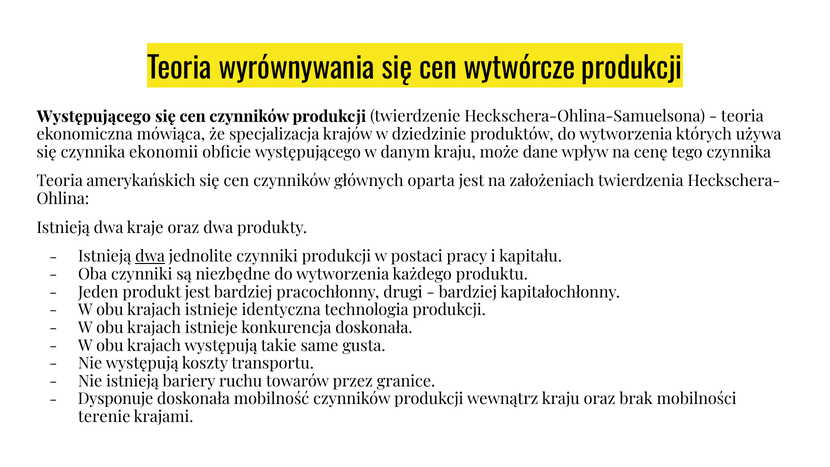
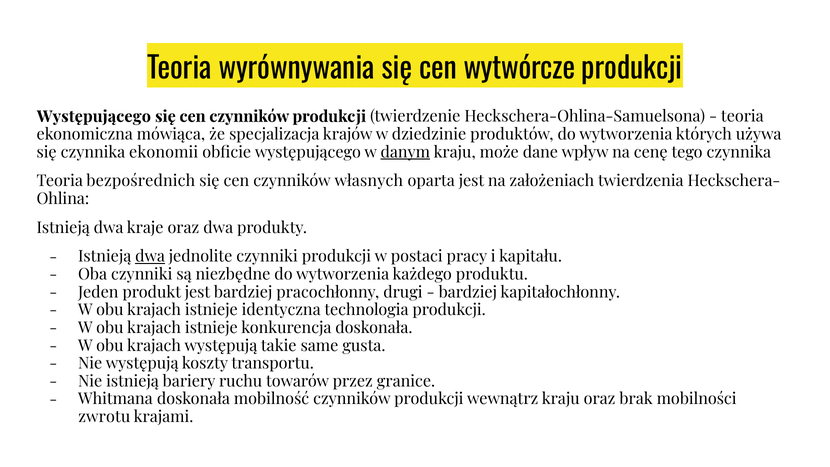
danym underline: none -> present (405, 152)
amerykańskich: amerykańskich -> bezpośrednich (141, 181)
głównych: głównych -> własnych (369, 181)
Dysponuje: Dysponuje -> Whitmana (115, 399)
terenie: terenie -> zwrotu (104, 417)
